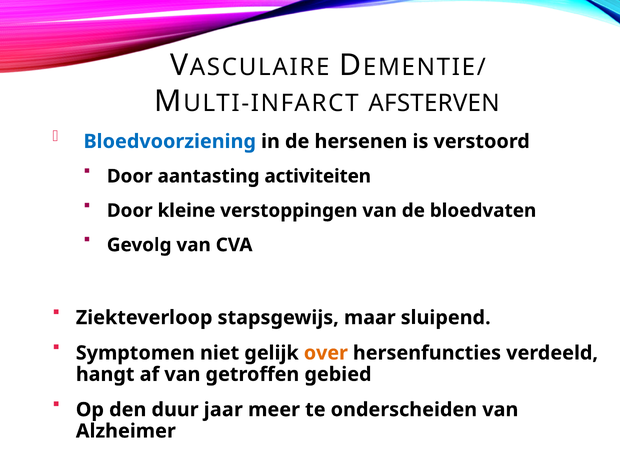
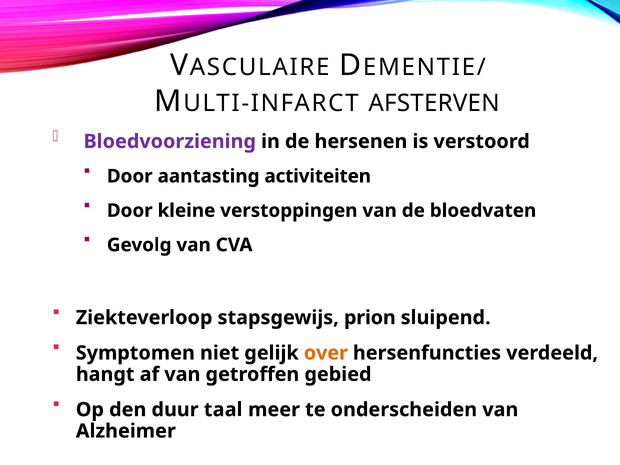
Bloedvoorziening colour: blue -> purple (170, 141)
maar: maar -> prion (370, 318)
jaar: jaar -> taal (223, 410)
